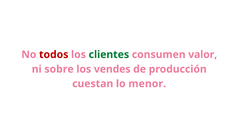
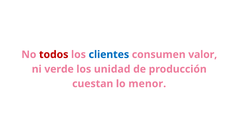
clientes colour: green -> blue (109, 55)
sobre: sobre -> verde (59, 69)
vendes: vendes -> unidad (112, 69)
